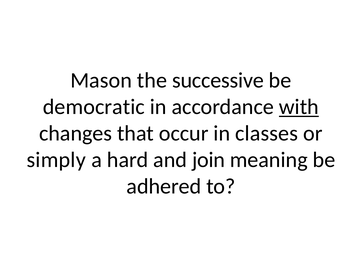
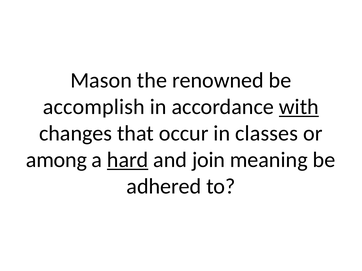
successive: successive -> renowned (218, 81)
democratic: democratic -> accomplish (94, 107)
simply: simply -> among (56, 160)
hard underline: none -> present (128, 160)
